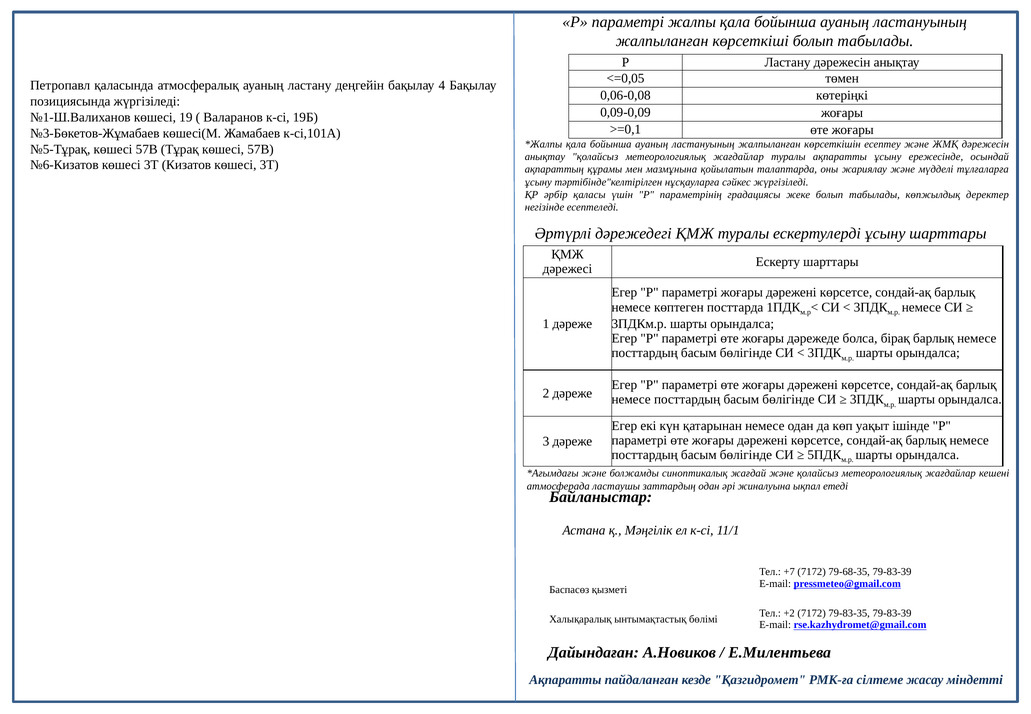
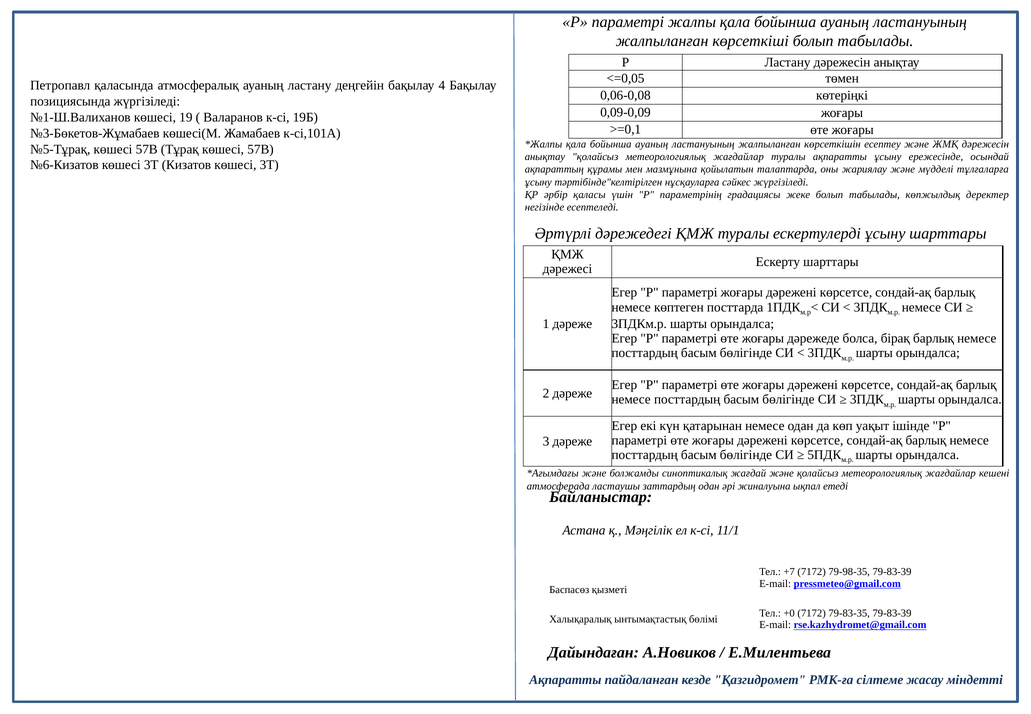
79-68-35: 79-68-35 -> 79-98-35 (849, 572)
+2: +2 -> +0 (789, 613)
